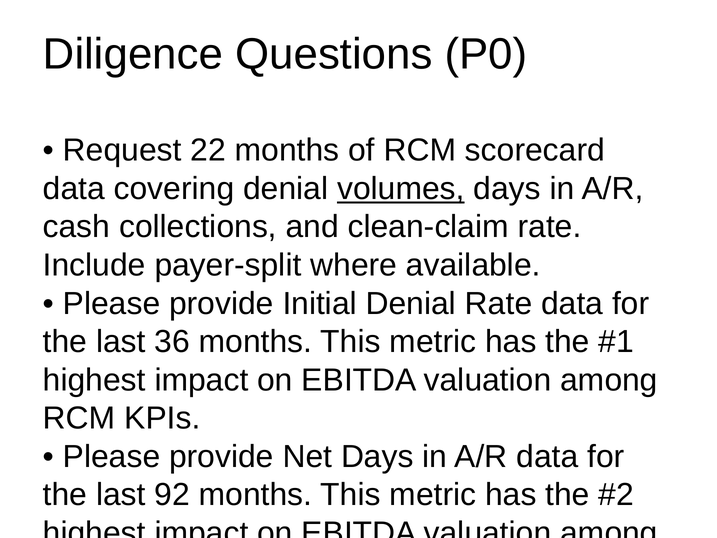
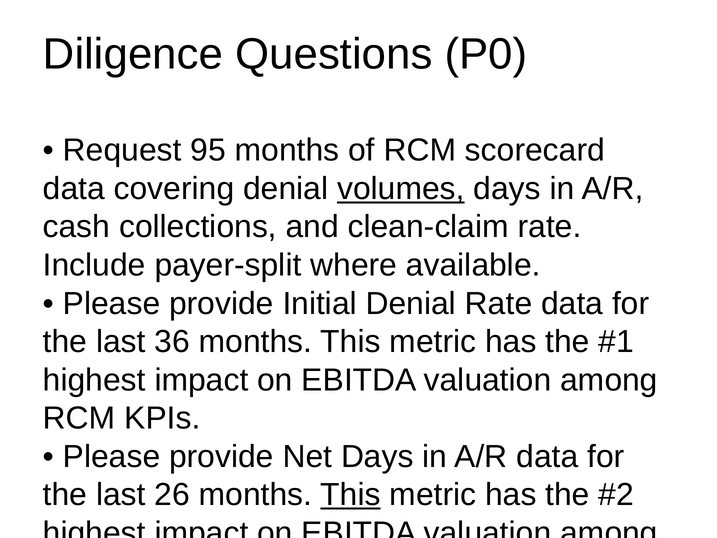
22: 22 -> 95 (208, 150)
92: 92 -> 26 (172, 495)
This underline: none -> present (351, 495)
